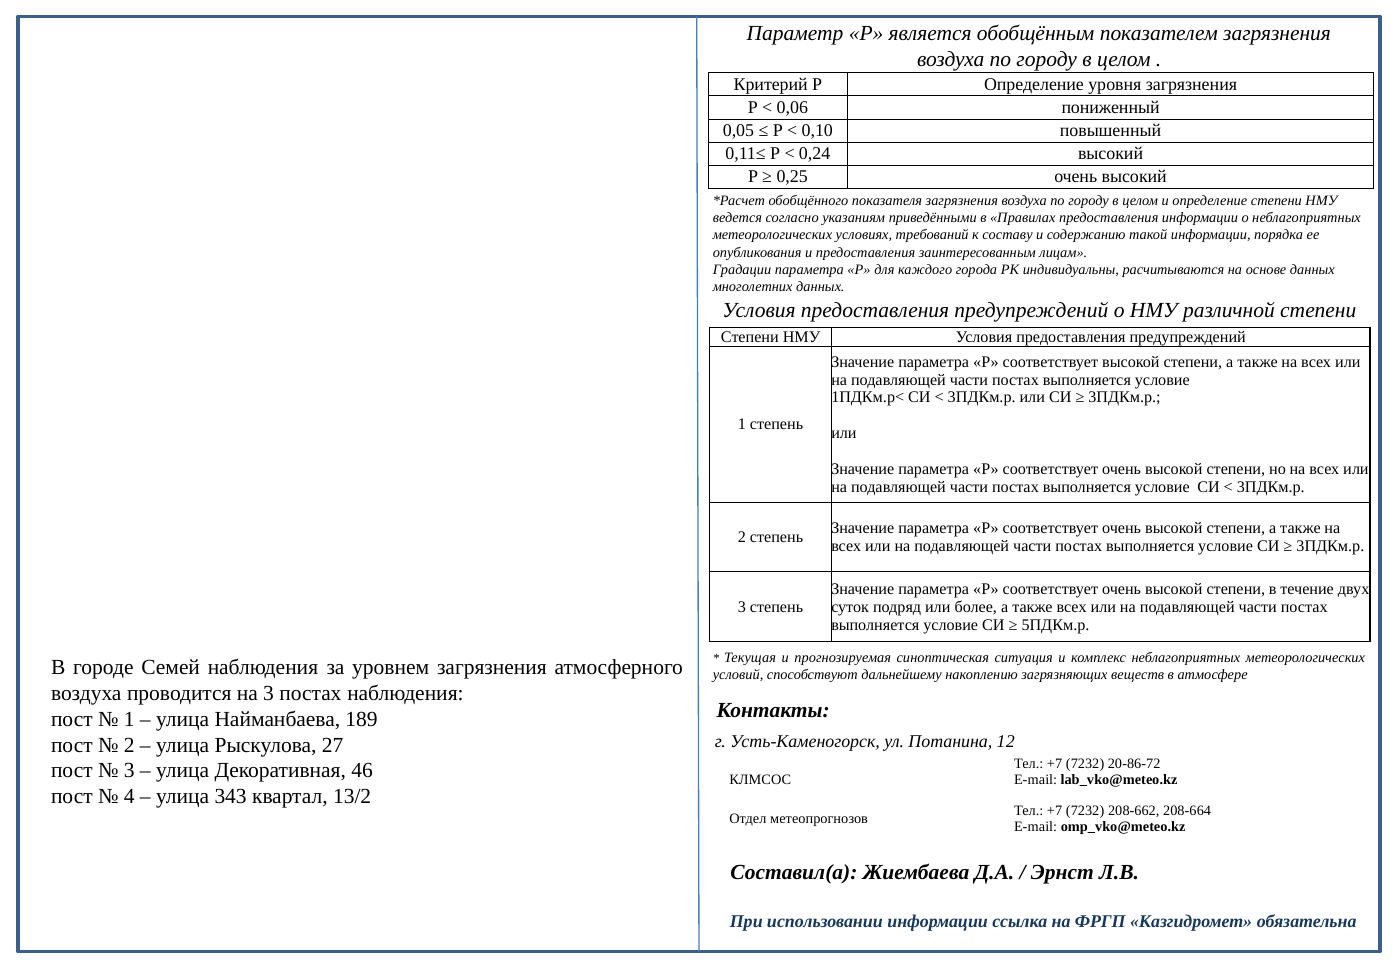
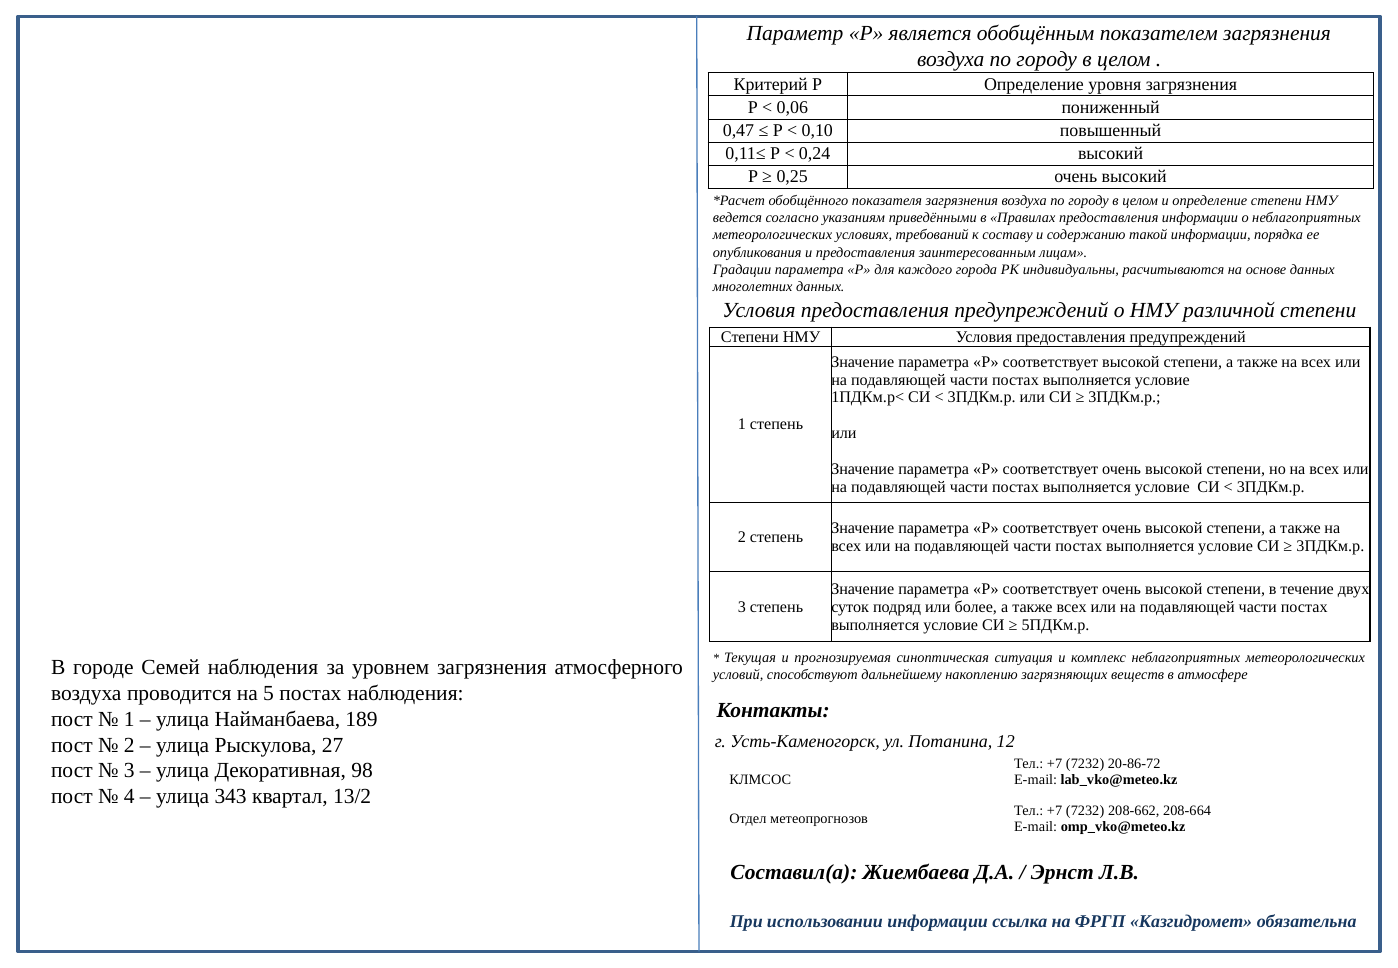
0,05: 0,05 -> 0,47 (738, 130)
на 3: 3 -> 5 (269, 693)
46: 46 -> 98 (362, 771)
